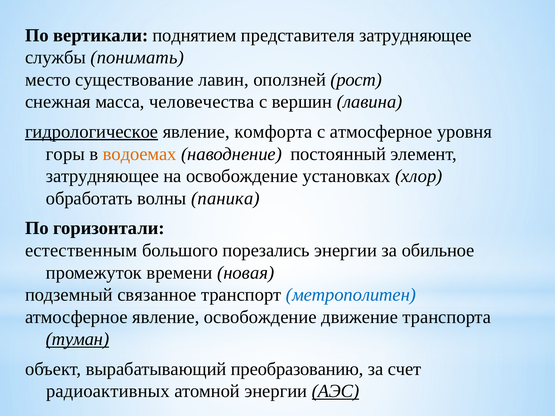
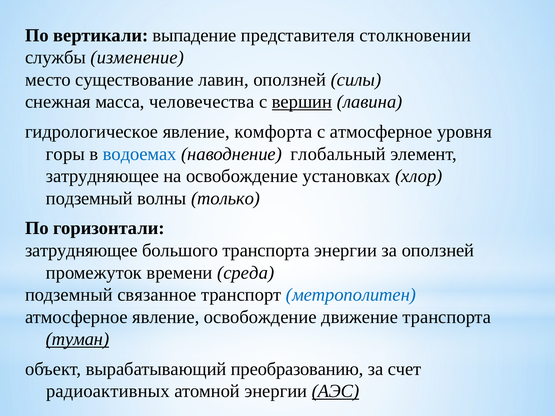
поднятием: поднятием -> выпадение (194, 35)
представителя затрудняющее: затрудняющее -> столкновении (415, 35)
понимать: понимать -> изменение (137, 58)
рост: рост -> силы (356, 80)
вершин underline: none -> present (302, 102)
гидрологическое underline: present -> none (92, 132)
водоемах colour: orange -> blue (140, 154)
постоянный: постоянный -> глобальный (338, 154)
обработать: обработать -> подземный (89, 198)
паника: паника -> только (226, 198)
естественным: естественным -> затрудняющее (81, 251)
большого порезались: порезались -> транспорта (266, 251)
за обильное: обильное -> оползней (438, 251)
новая: новая -> среда (246, 273)
